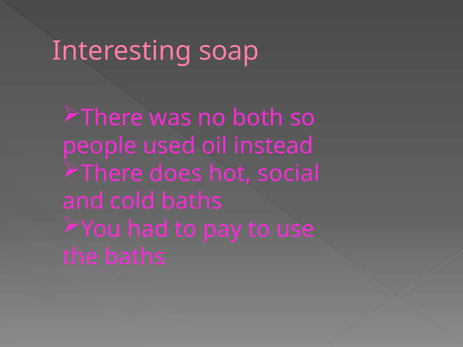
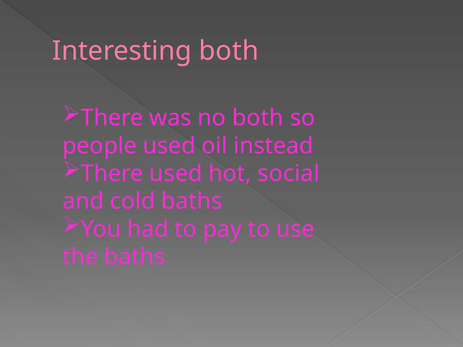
Interesting soap: soap -> both (229, 51)
There does: does -> used (176, 174)
